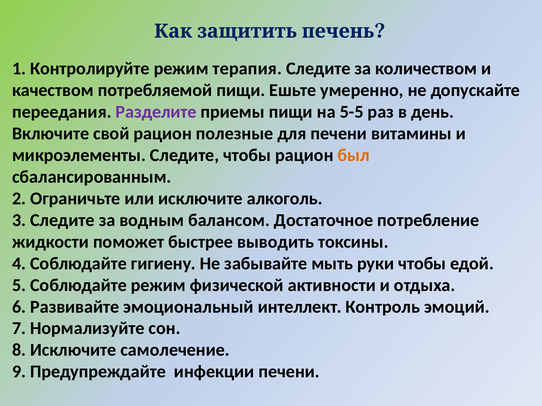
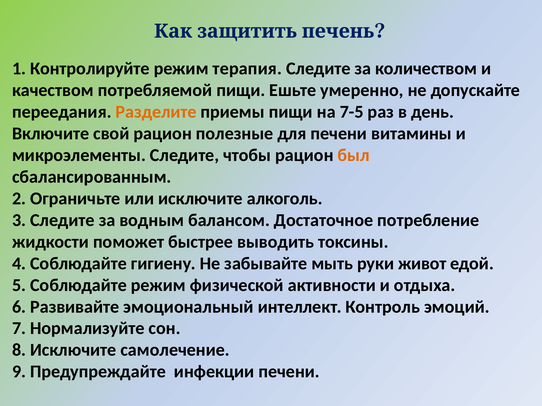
Разделите colour: purple -> orange (156, 112)
5-5: 5-5 -> 7-5 (352, 112)
руки чтобы: чтобы -> живот (422, 264)
